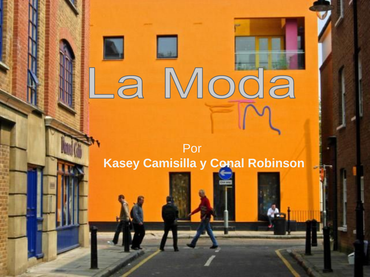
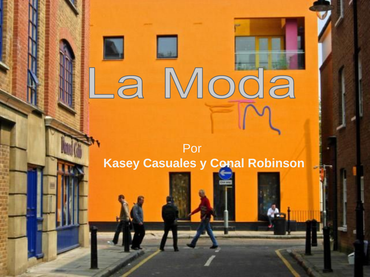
Camisilla: Camisilla -> Casuales (170, 164)
